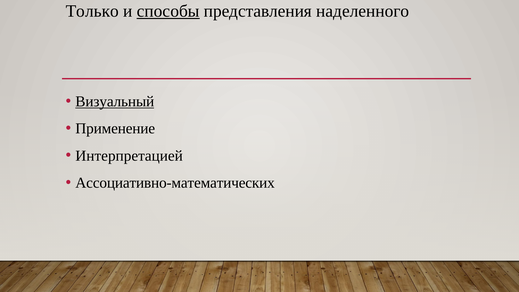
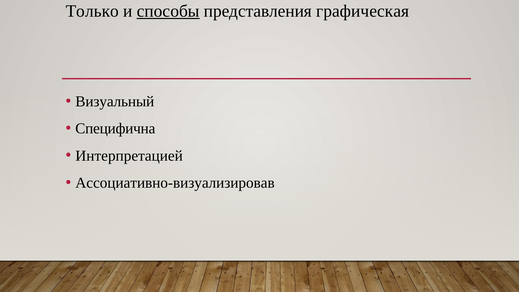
наделенного: наделенного -> графическая (363, 11)
Визуальный underline: present -> none (115, 101)
Применение: Применение -> Специфична (115, 129)
Ассоциативно-математических: Ассоциативно-математических -> Ассоциативно-визуализировав (175, 183)
